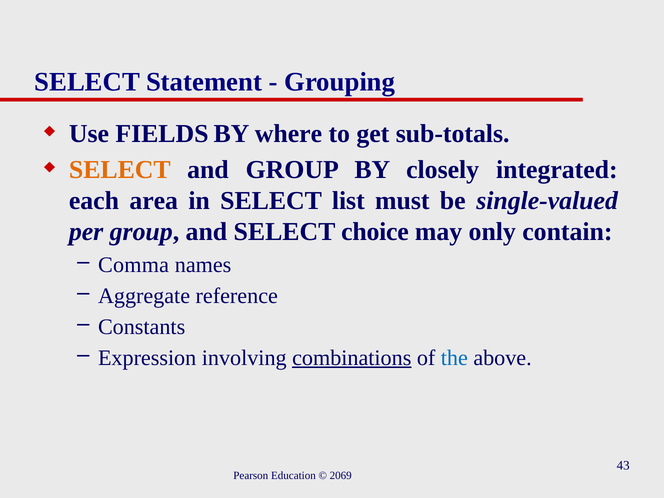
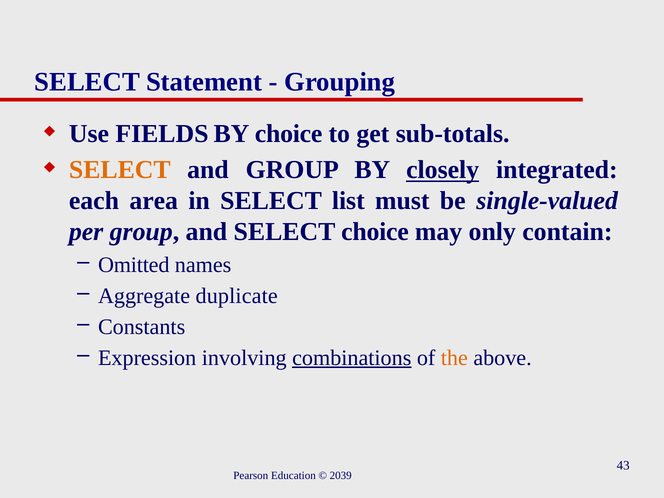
BY where: where -> choice (289, 134)
closely underline: none -> present (443, 170)
Comma: Comma -> Omitted (134, 265)
reference: reference -> duplicate (237, 296)
the colour: blue -> orange (454, 358)
2069: 2069 -> 2039 (341, 475)
